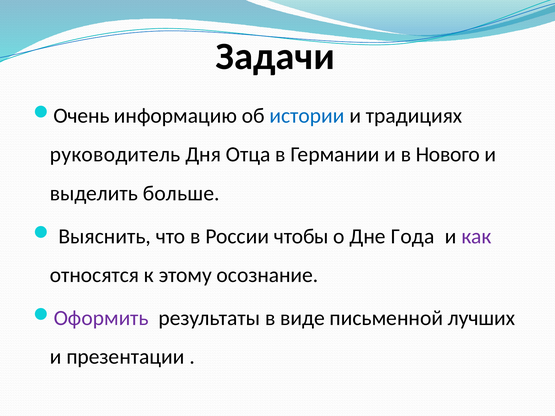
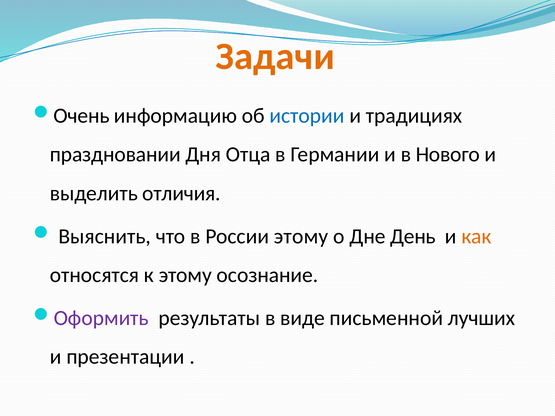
Задачи colour: black -> orange (275, 57)
руководитель: руководитель -> праздновании (115, 155)
больше: больше -> отличия (181, 193)
России чтобы: чтобы -> этому (301, 236)
Года: Года -> День (413, 236)
как colour: purple -> orange (476, 236)
